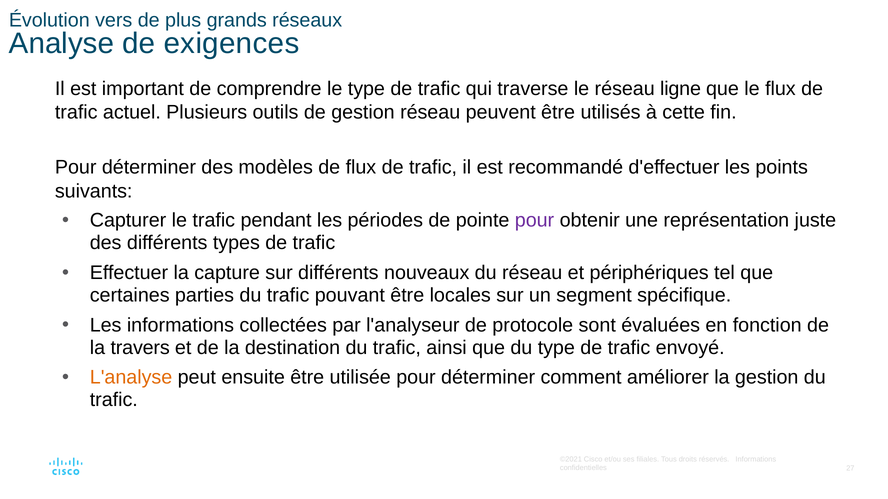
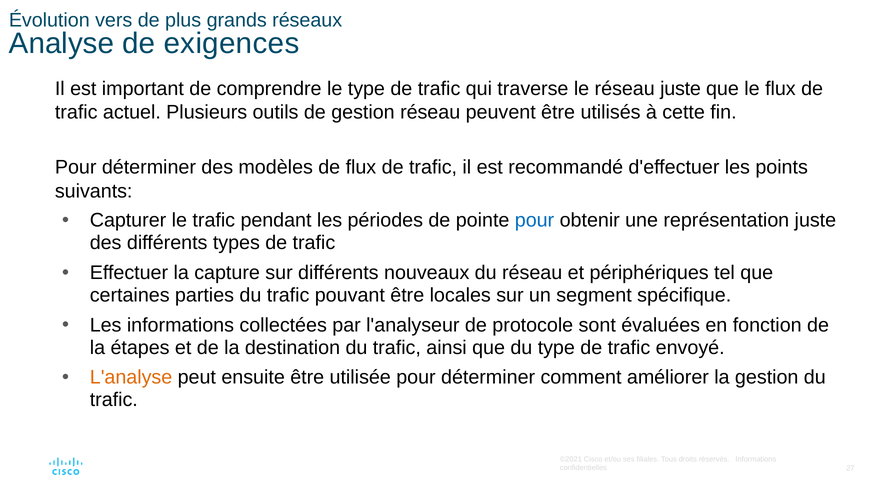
réseau ligne: ligne -> juste (681, 89)
pour colour: purple -> blue (535, 221)
travers: travers -> étapes (140, 348)
